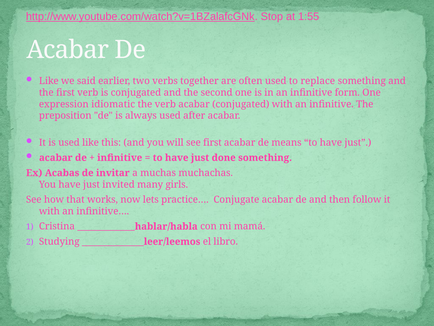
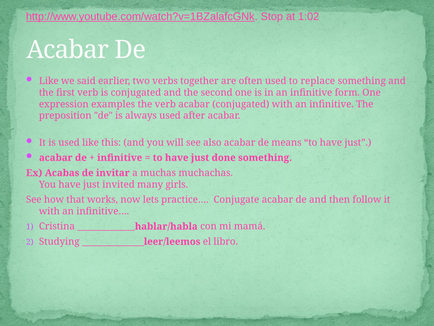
1:55: 1:55 -> 1:02 (309, 17)
idiomatic: idiomatic -> examples (113, 104)
see first: first -> also (212, 142)
